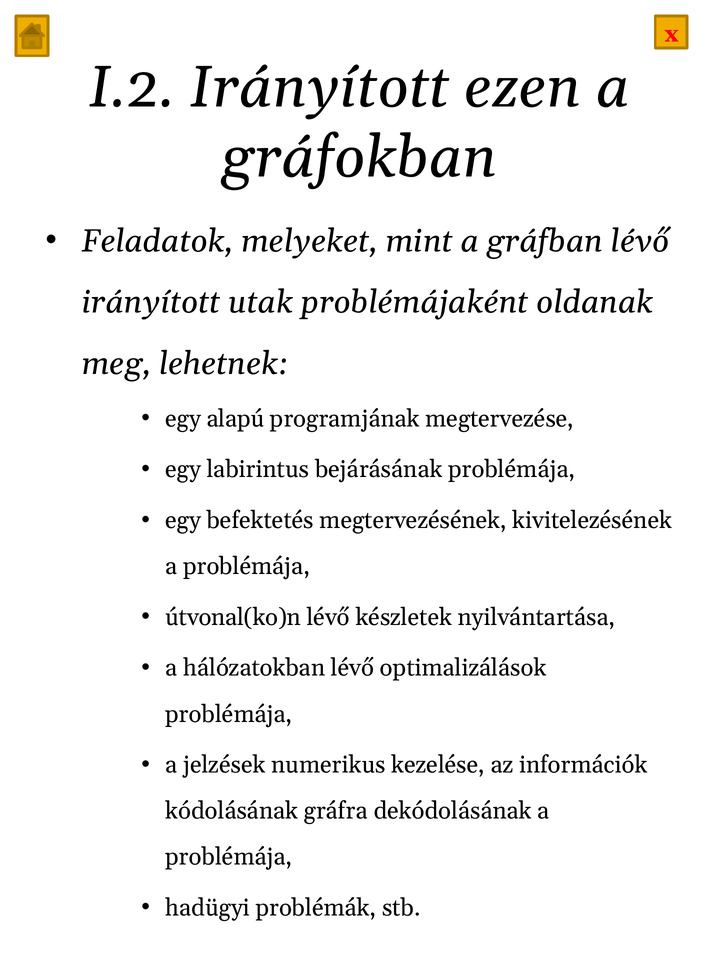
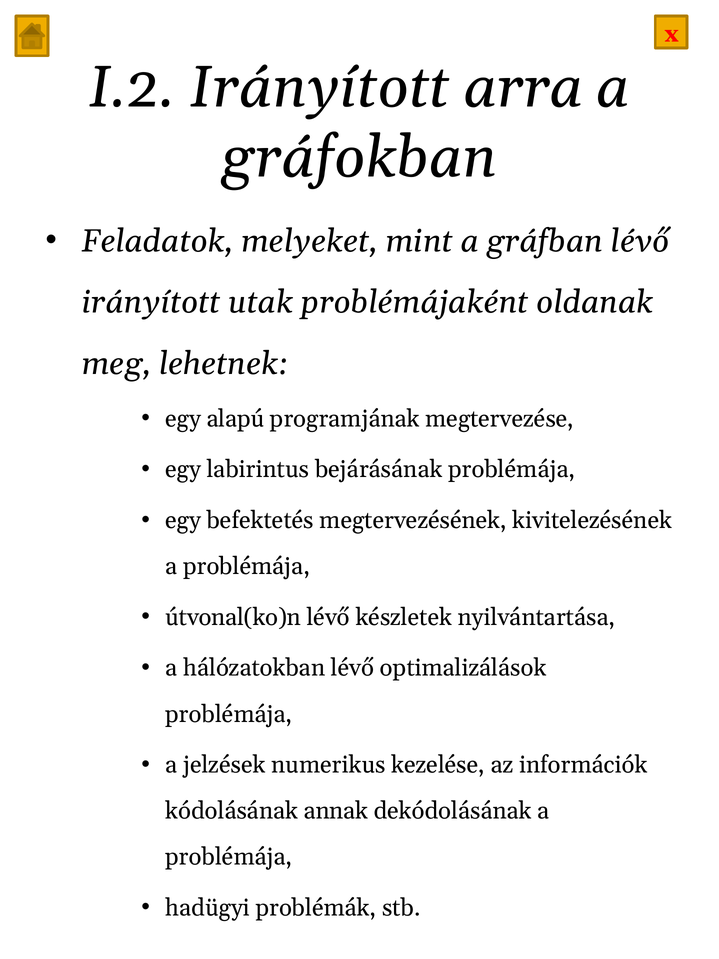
ezen: ezen -> arra (523, 87)
gráfra: gráfra -> annak (336, 811)
